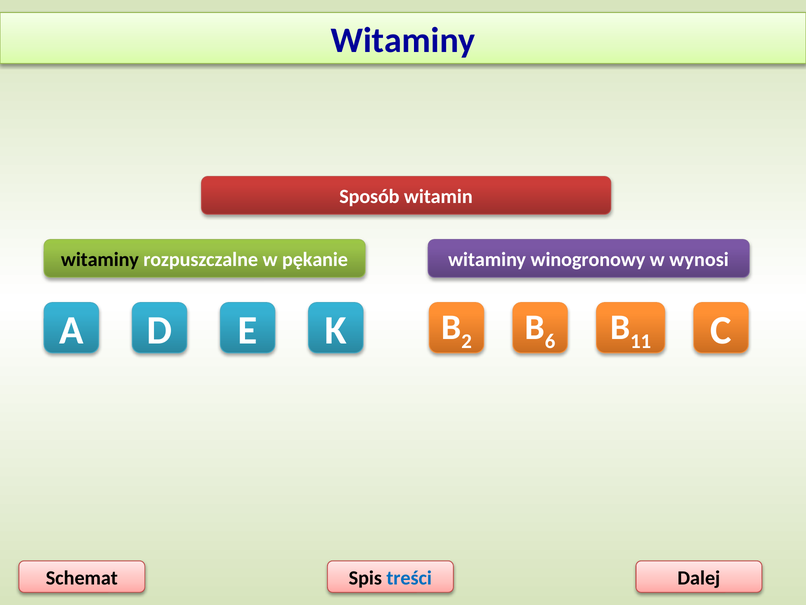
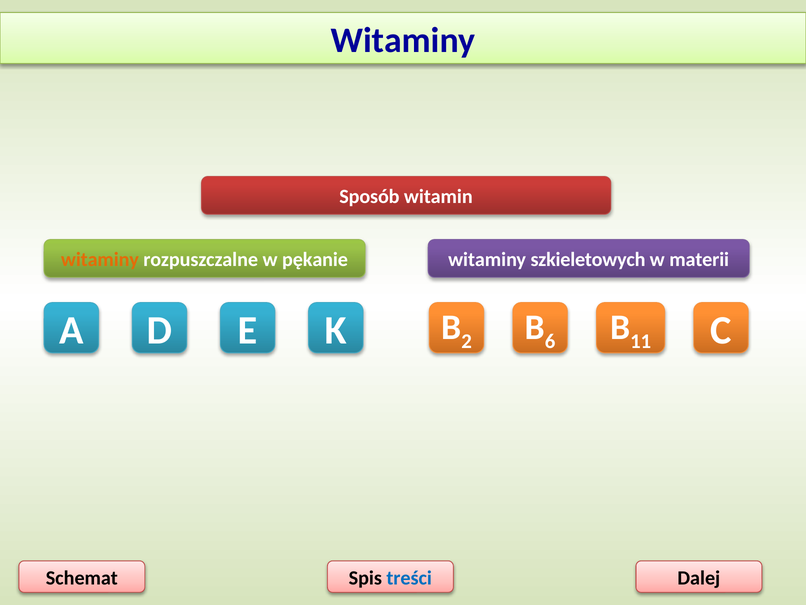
witaminy colour: black -> orange (100, 260)
winogronowy: winogronowy -> szkieletowych (588, 260)
wynosi: wynosi -> materii (699, 260)
